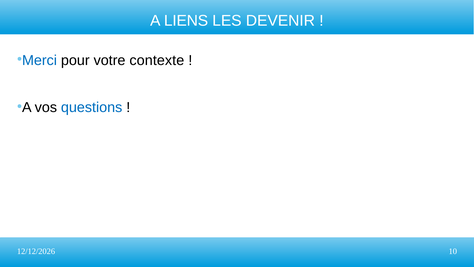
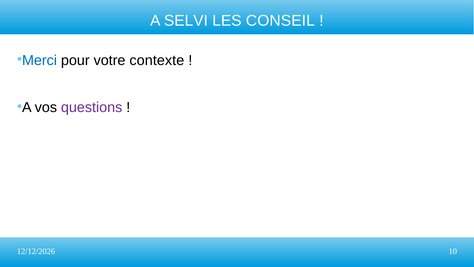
LIENS: LIENS -> SELVI (186, 21)
DEVENIR: DEVENIR -> CONSEIL (280, 21)
questions colour: blue -> purple (92, 107)
